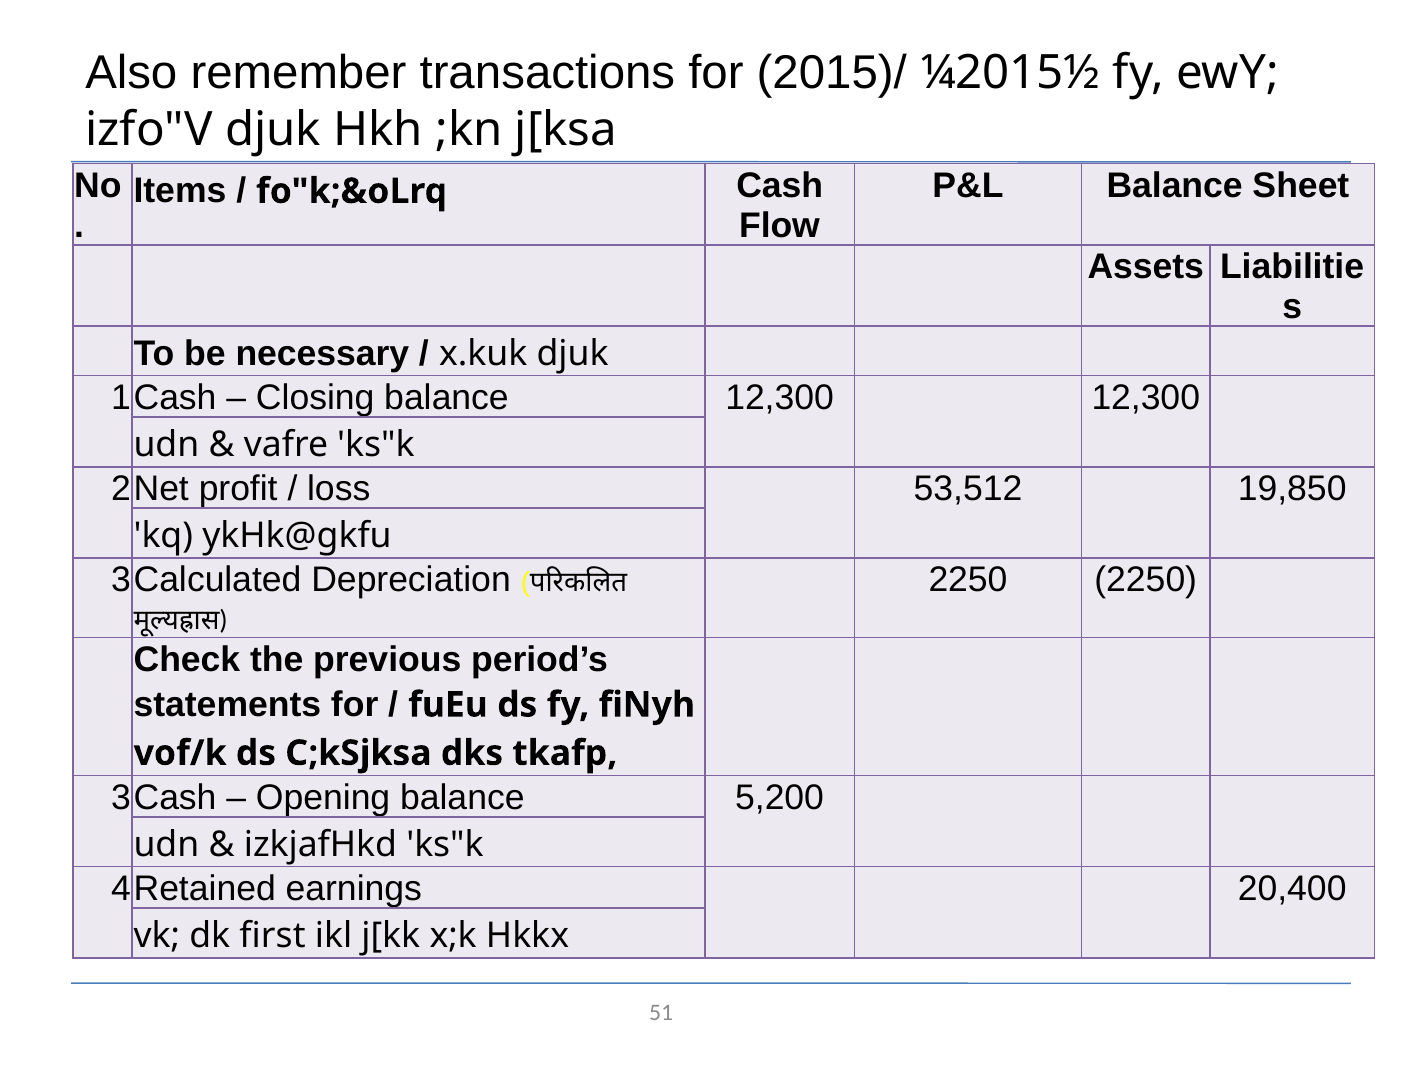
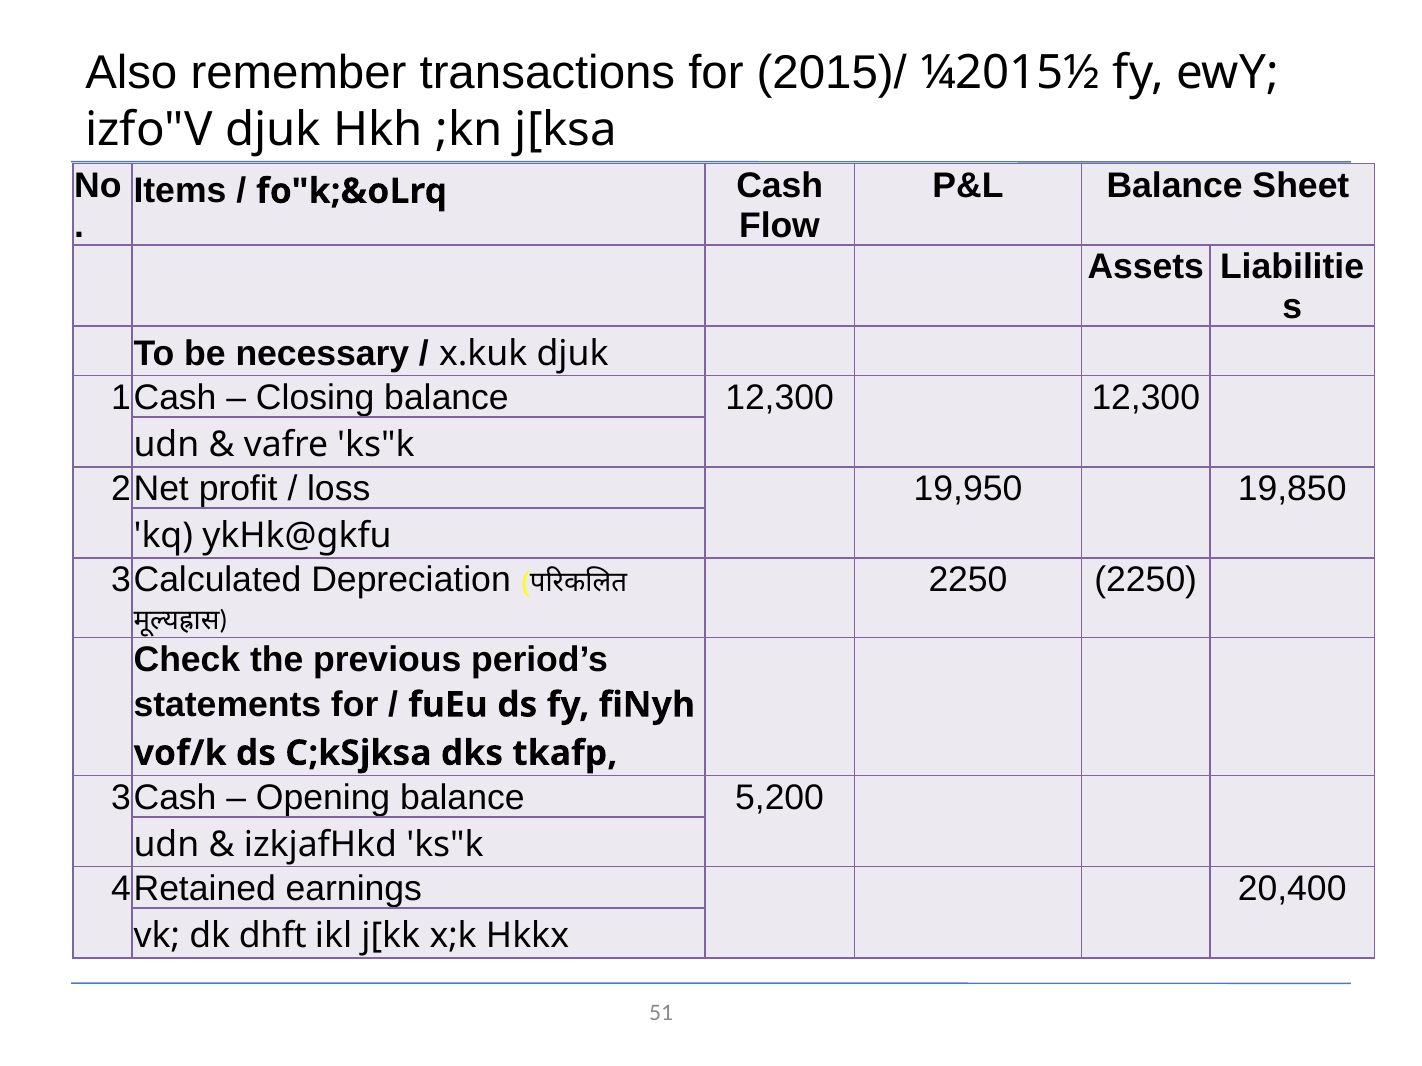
53,512: 53,512 -> 19,950 (968, 489)
first: first -> dhft (273, 936)
